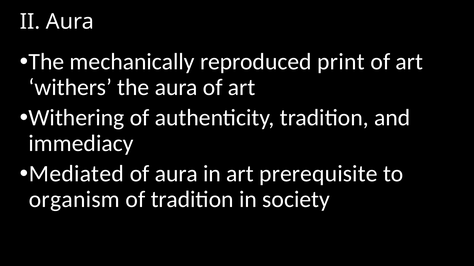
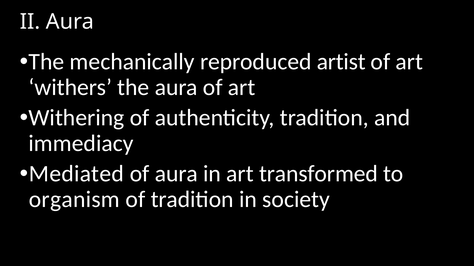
print: print -> artist (341, 62)
prerequisite: prerequisite -> transformed (319, 174)
